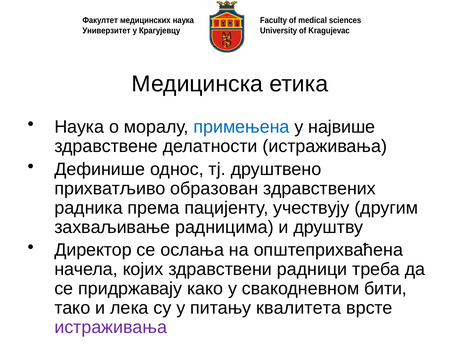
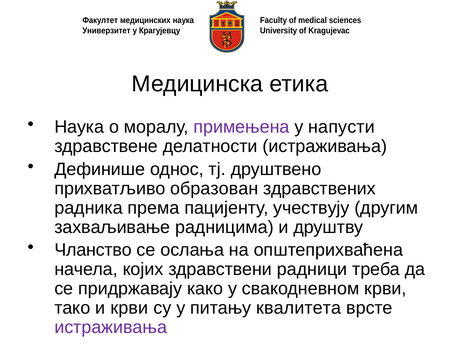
примењена colour: blue -> purple (241, 127)
највише: највише -> напусти (342, 127)
Директор: Директор -> Чланство (93, 250)
свакодневном бити: бити -> крви (385, 289)
и лека: лека -> крви (129, 308)
